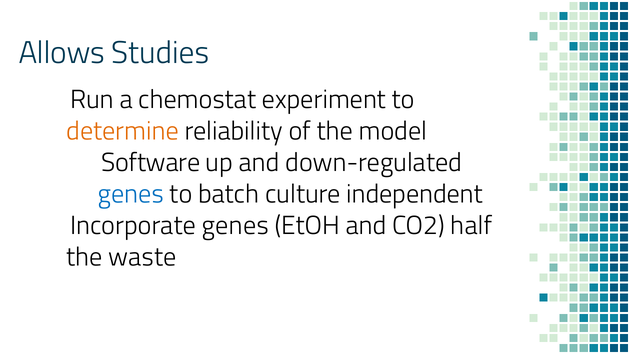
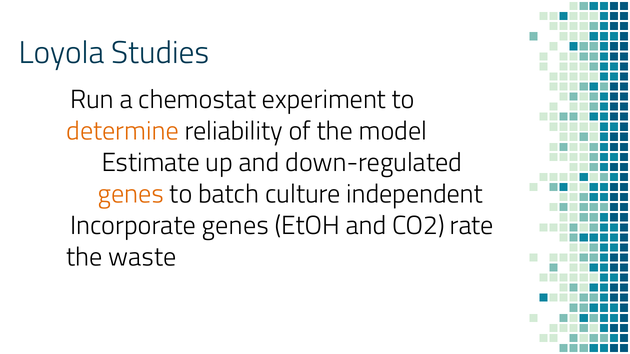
Allows: Allows -> Loyola (62, 53)
Software: Software -> Estimate (151, 163)
genes colour: blue -> orange (131, 194)
half: half -> rate (472, 226)
